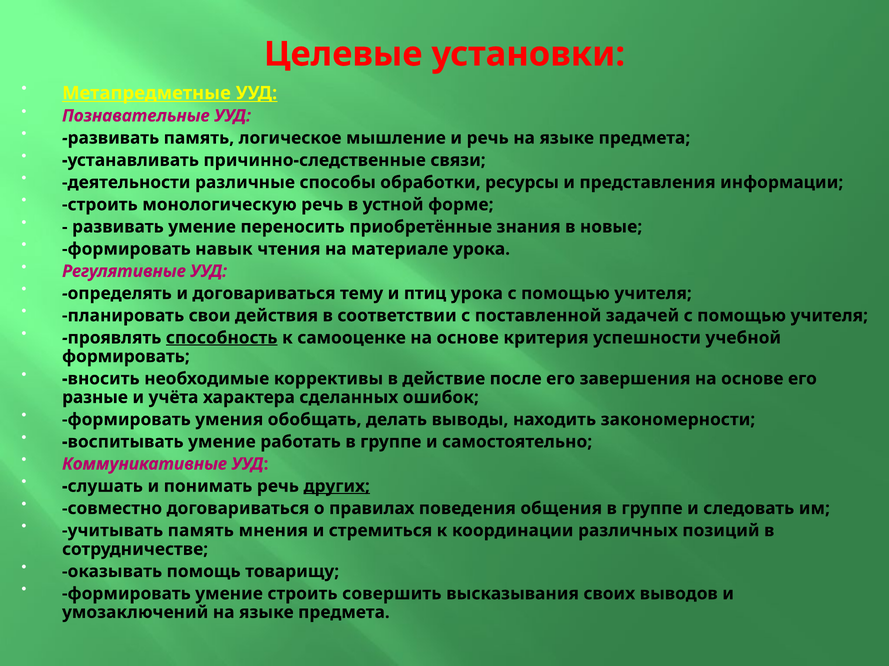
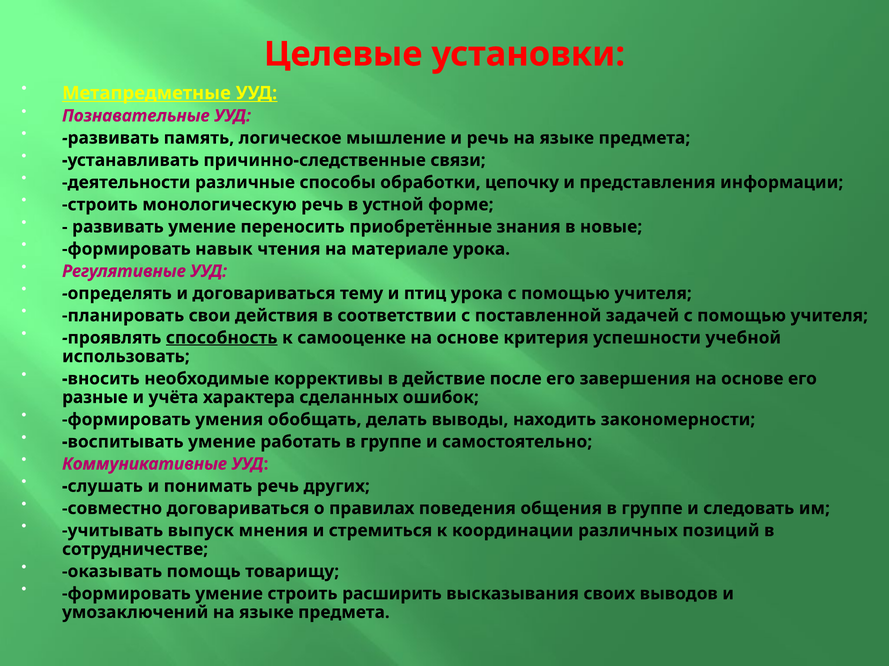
ресурсы: ресурсы -> цепочку (522, 183)
формировать: формировать -> использовать (126, 357)
других underline: present -> none (337, 487)
учитывать память: память -> выпуск (201, 531)
совершить: совершить -> расширить (392, 594)
